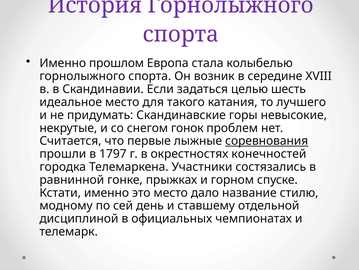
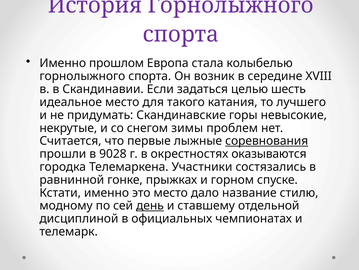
гонок: гонок -> зимы (187, 128)
1797: 1797 -> 9028 (113, 154)
конечностей: конечностей -> оказываются (269, 154)
день underline: none -> present (150, 205)
